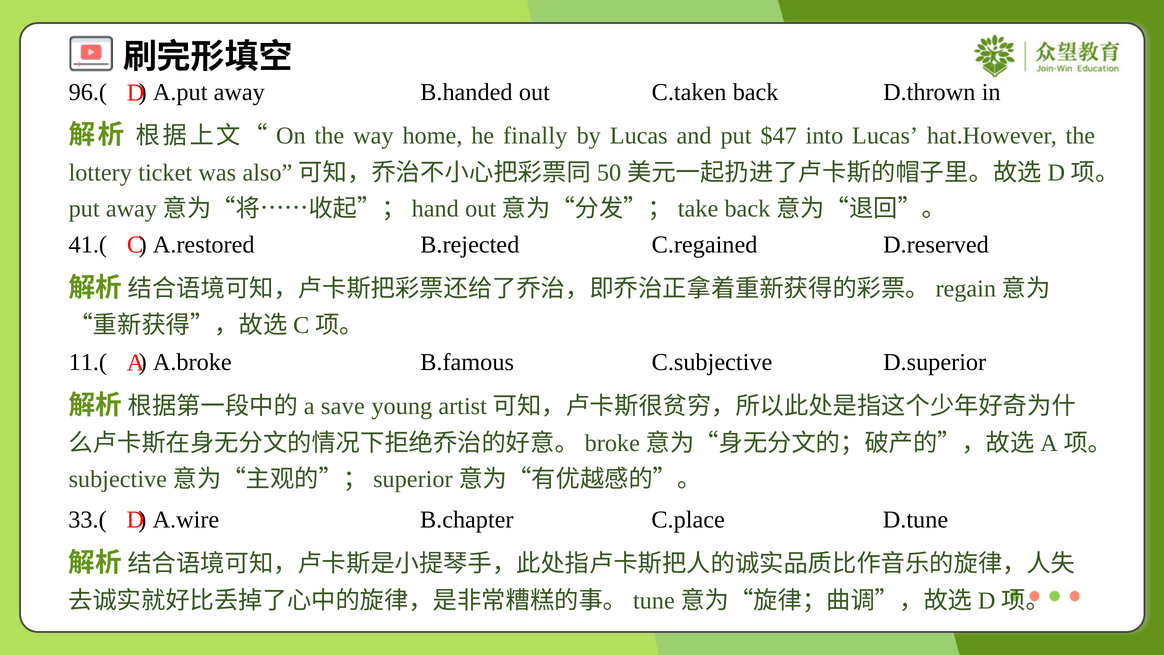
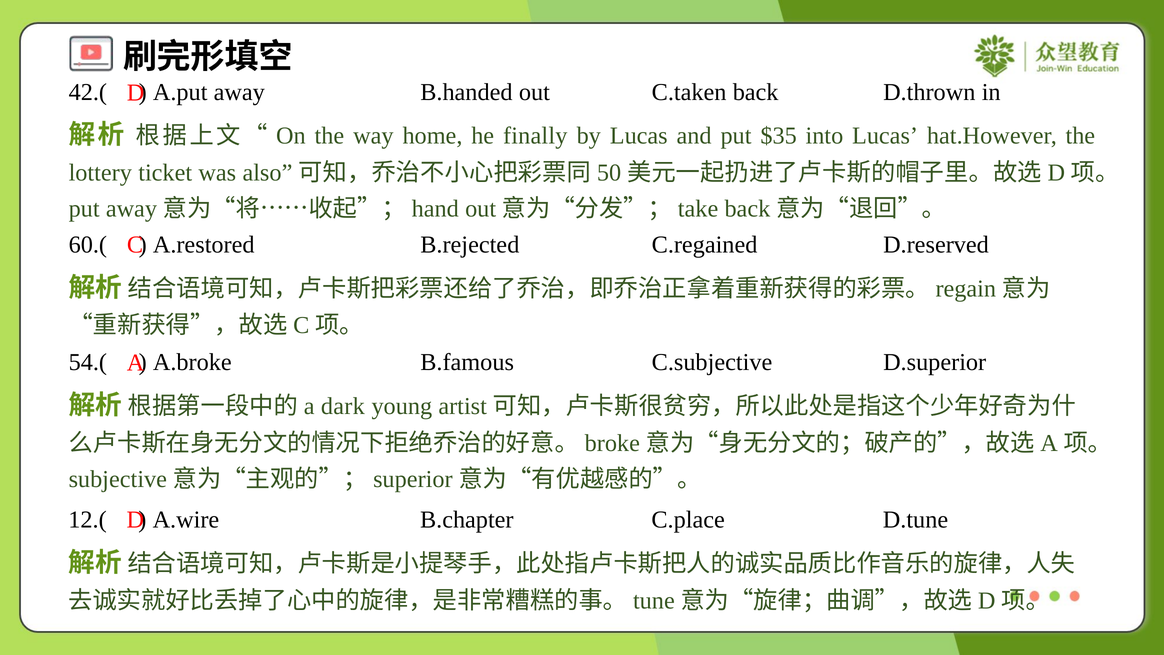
96.(: 96.( -> 42.( (88, 92)
$47: $47 -> $35 (779, 136)
41.(: 41.( -> 60.( (88, 245)
11.(: 11.( -> 54.( (88, 362)
save: save -> dark (343, 406)
33.(: 33.( -> 12.( (88, 519)
